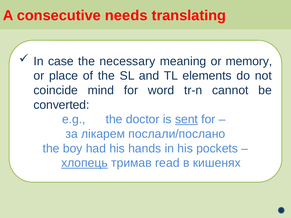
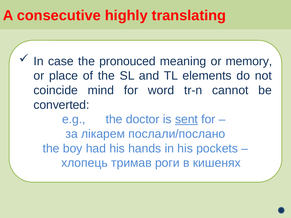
needs: needs -> highly (126, 15)
necessary: necessary -> pronouced (127, 61)
хлопець underline: present -> none (84, 163)
read: read -> роги (167, 163)
